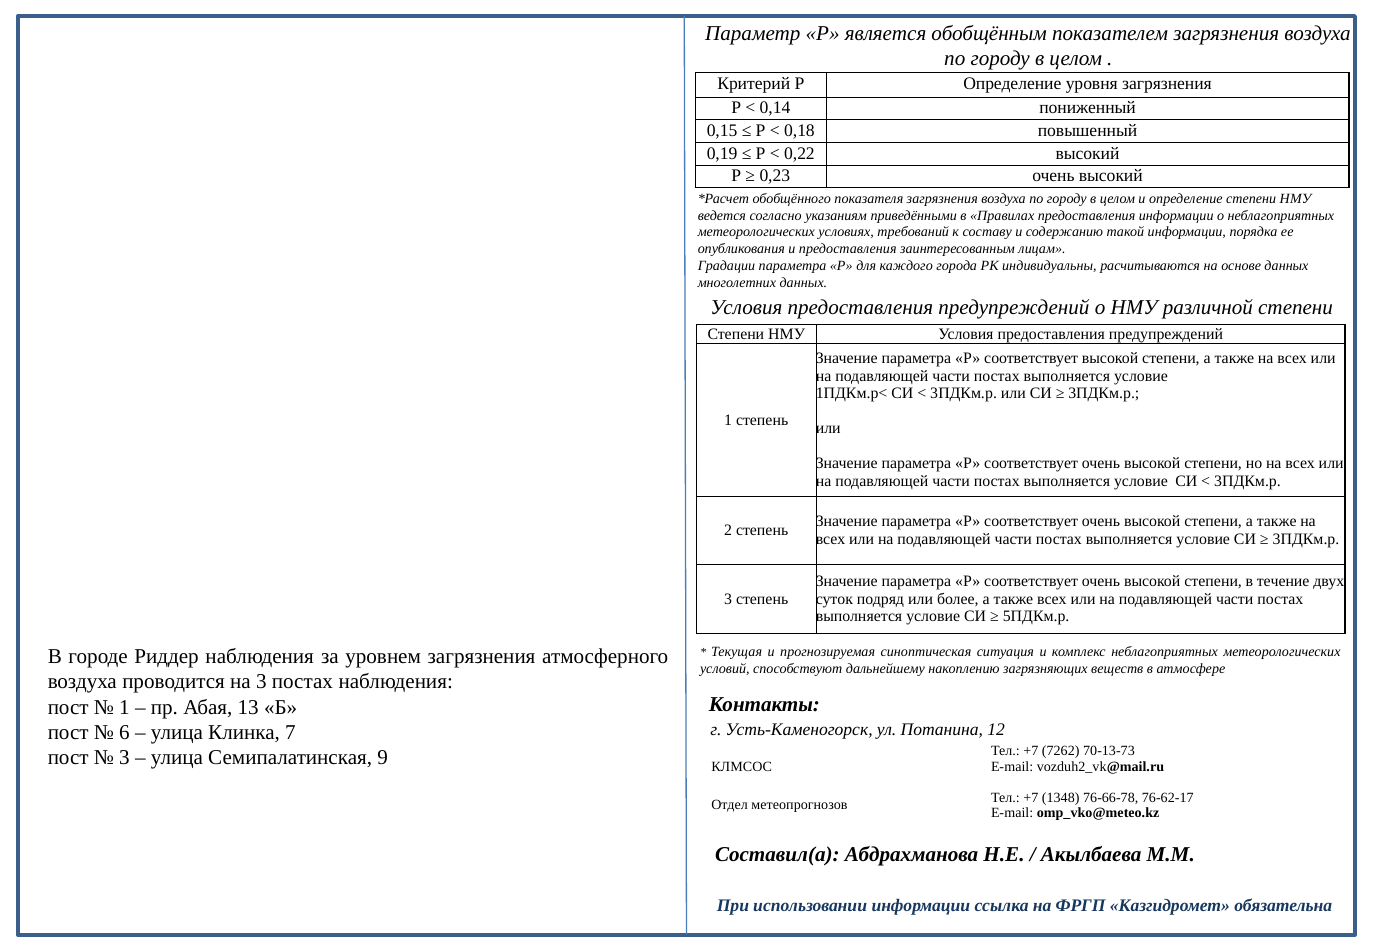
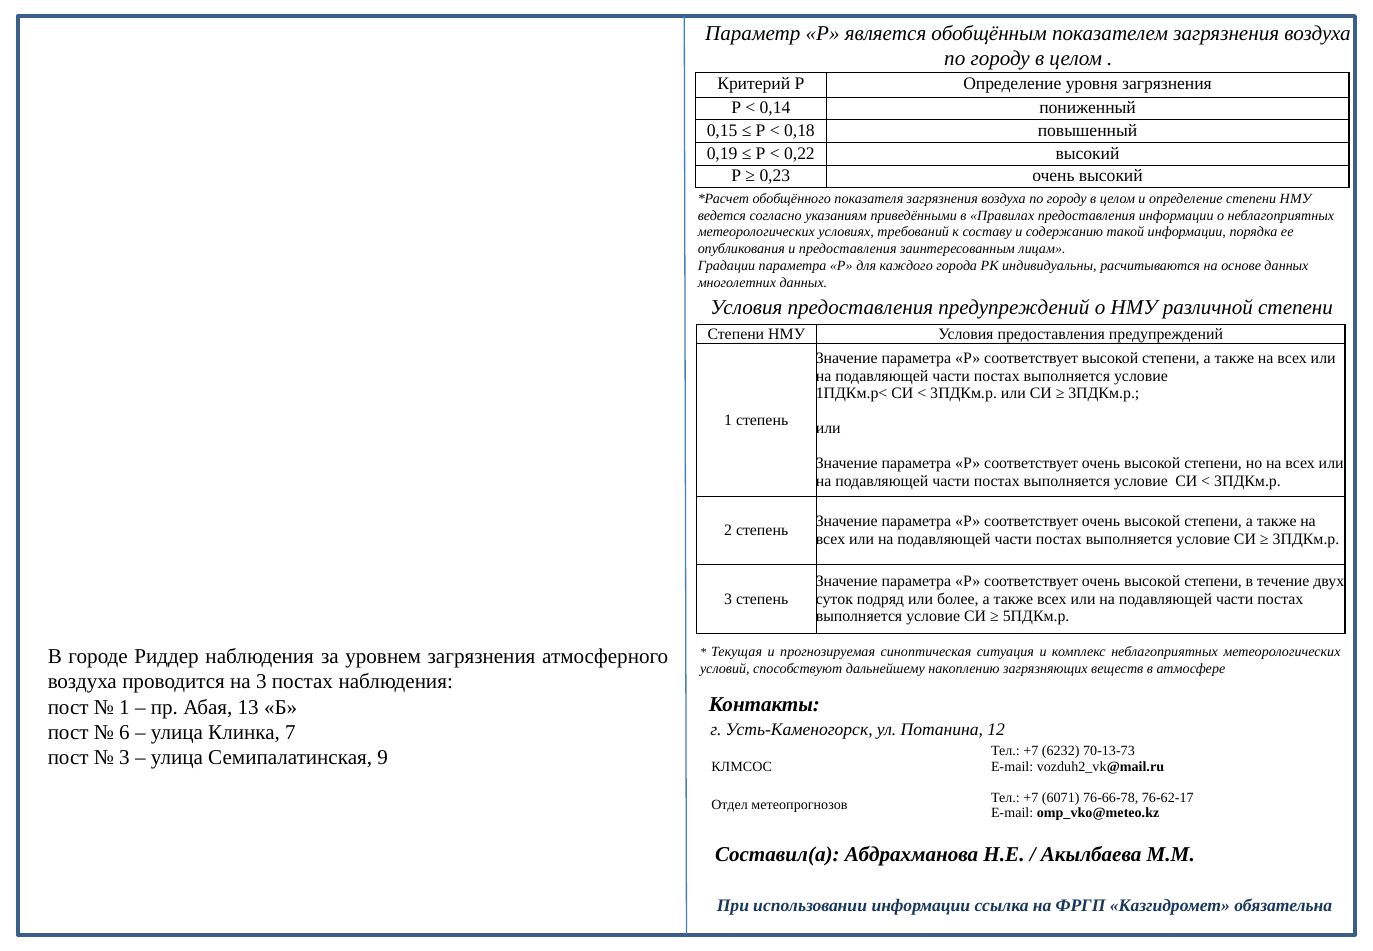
7262: 7262 -> 6232 (1061, 751)
1348: 1348 -> 6071 (1061, 797)
